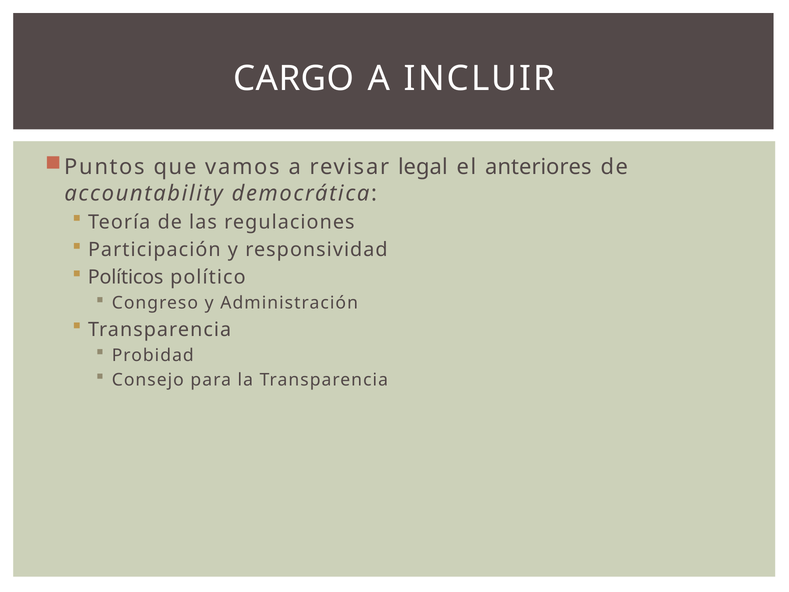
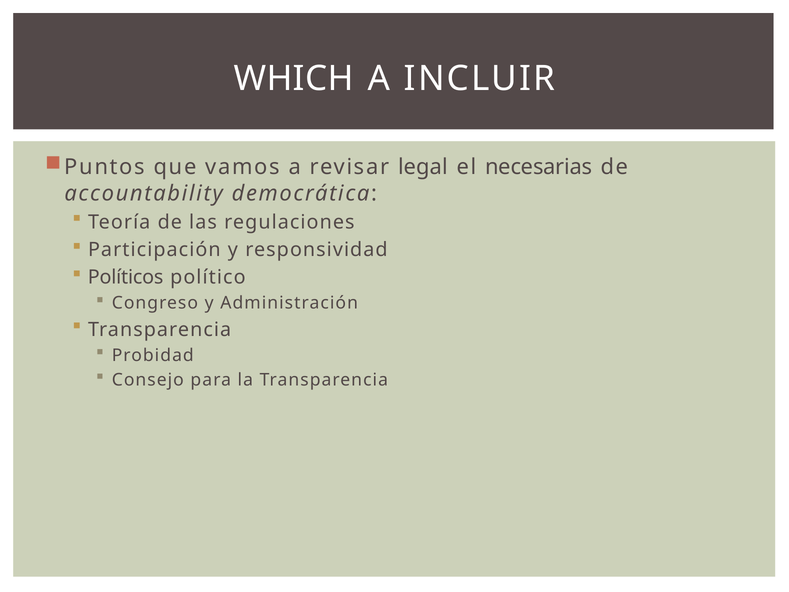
CARGO: CARGO -> WHICH (294, 79)
anteriores: anteriores -> necesarias (539, 167)
